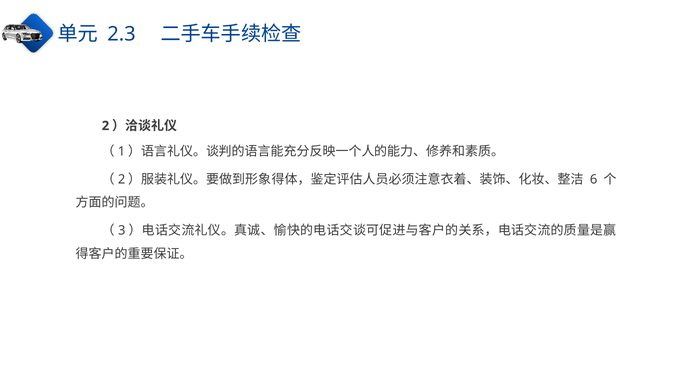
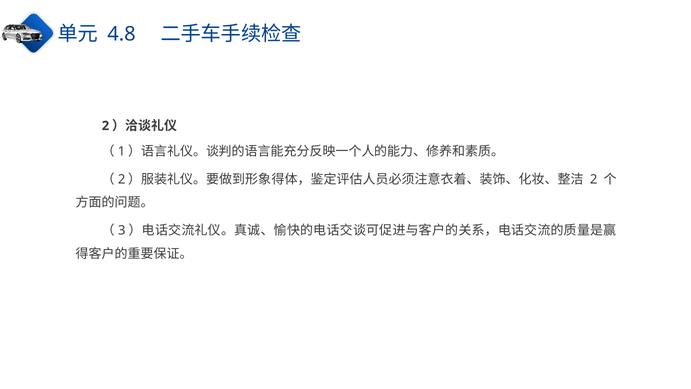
2.3: 2.3 -> 4.8 (121, 34)
6: 6 -> 2 (594, 179)
